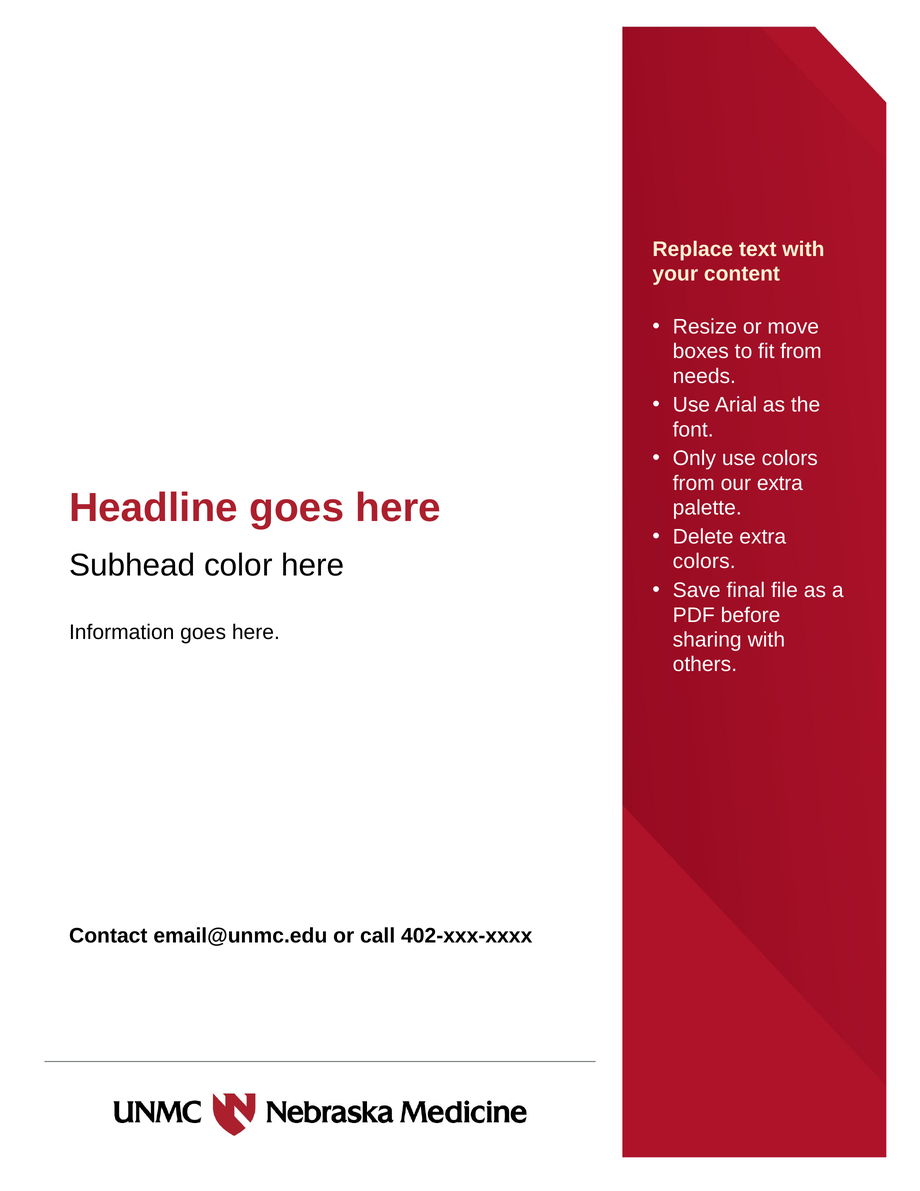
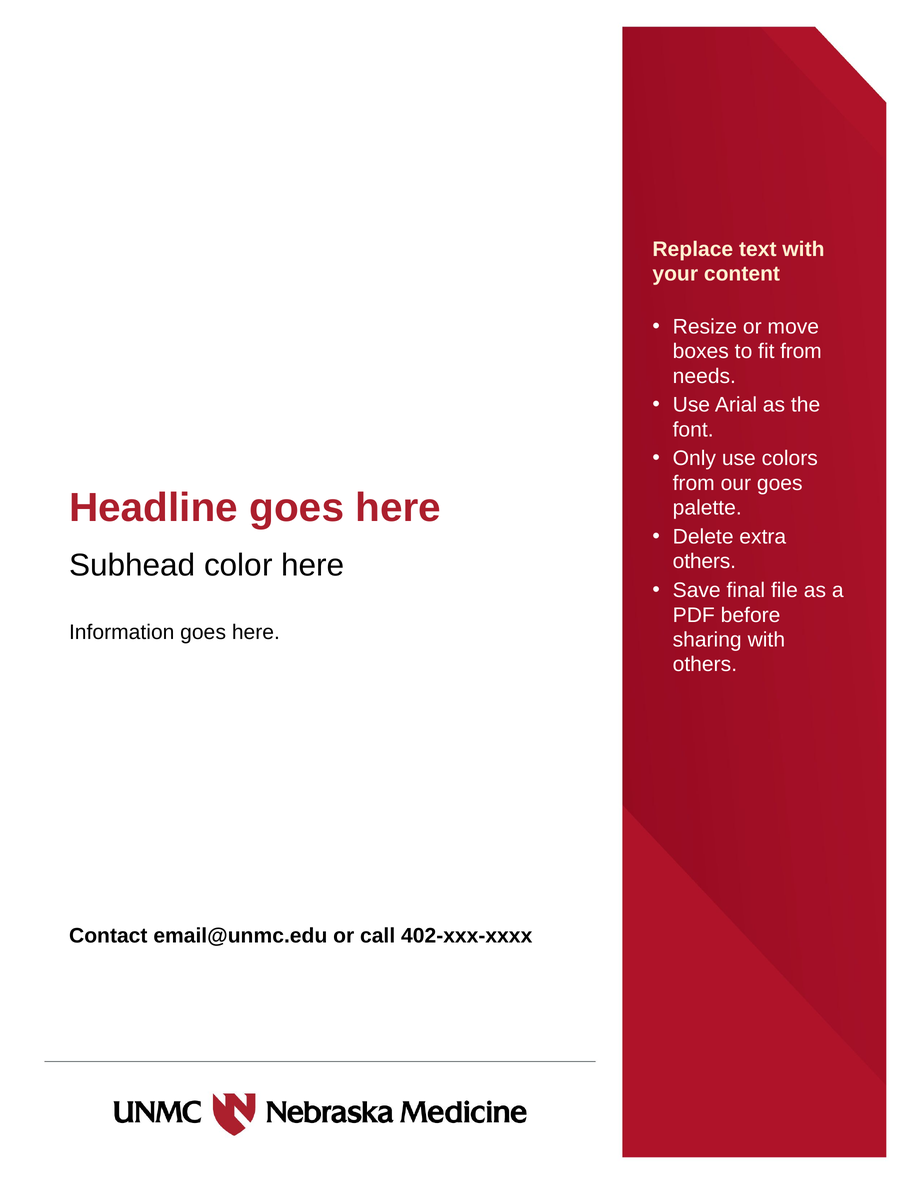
our extra: extra -> goes (780, 483)
colors: colors -> others (704, 561)
